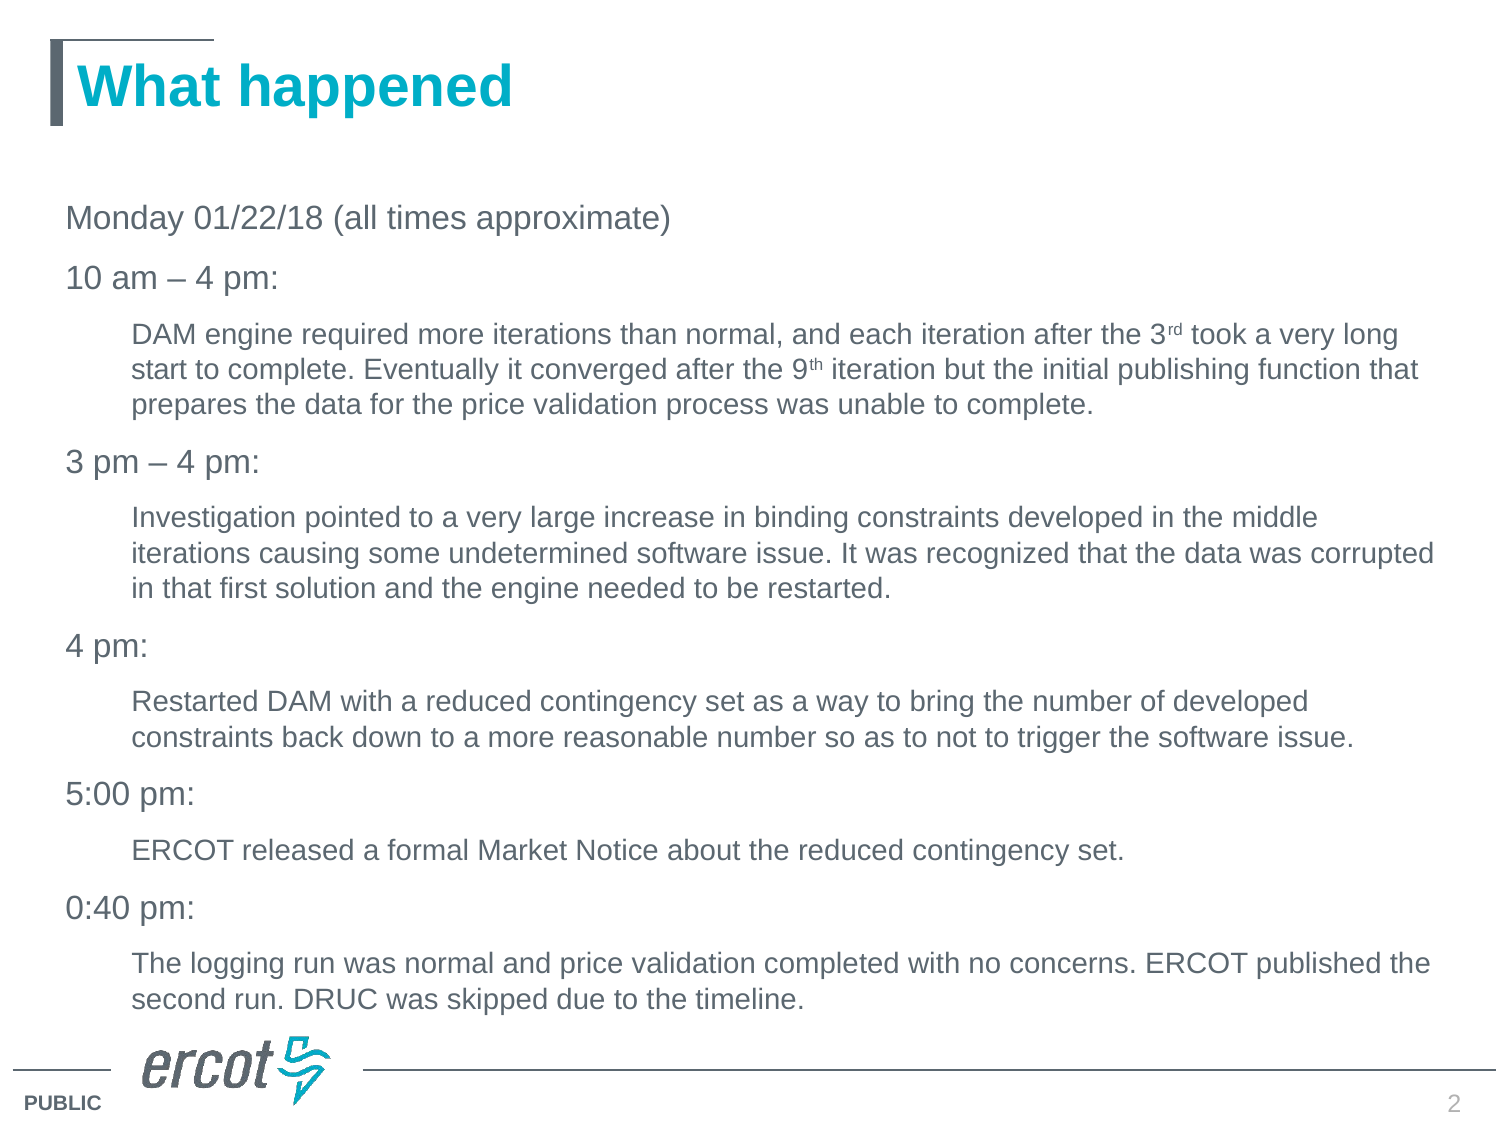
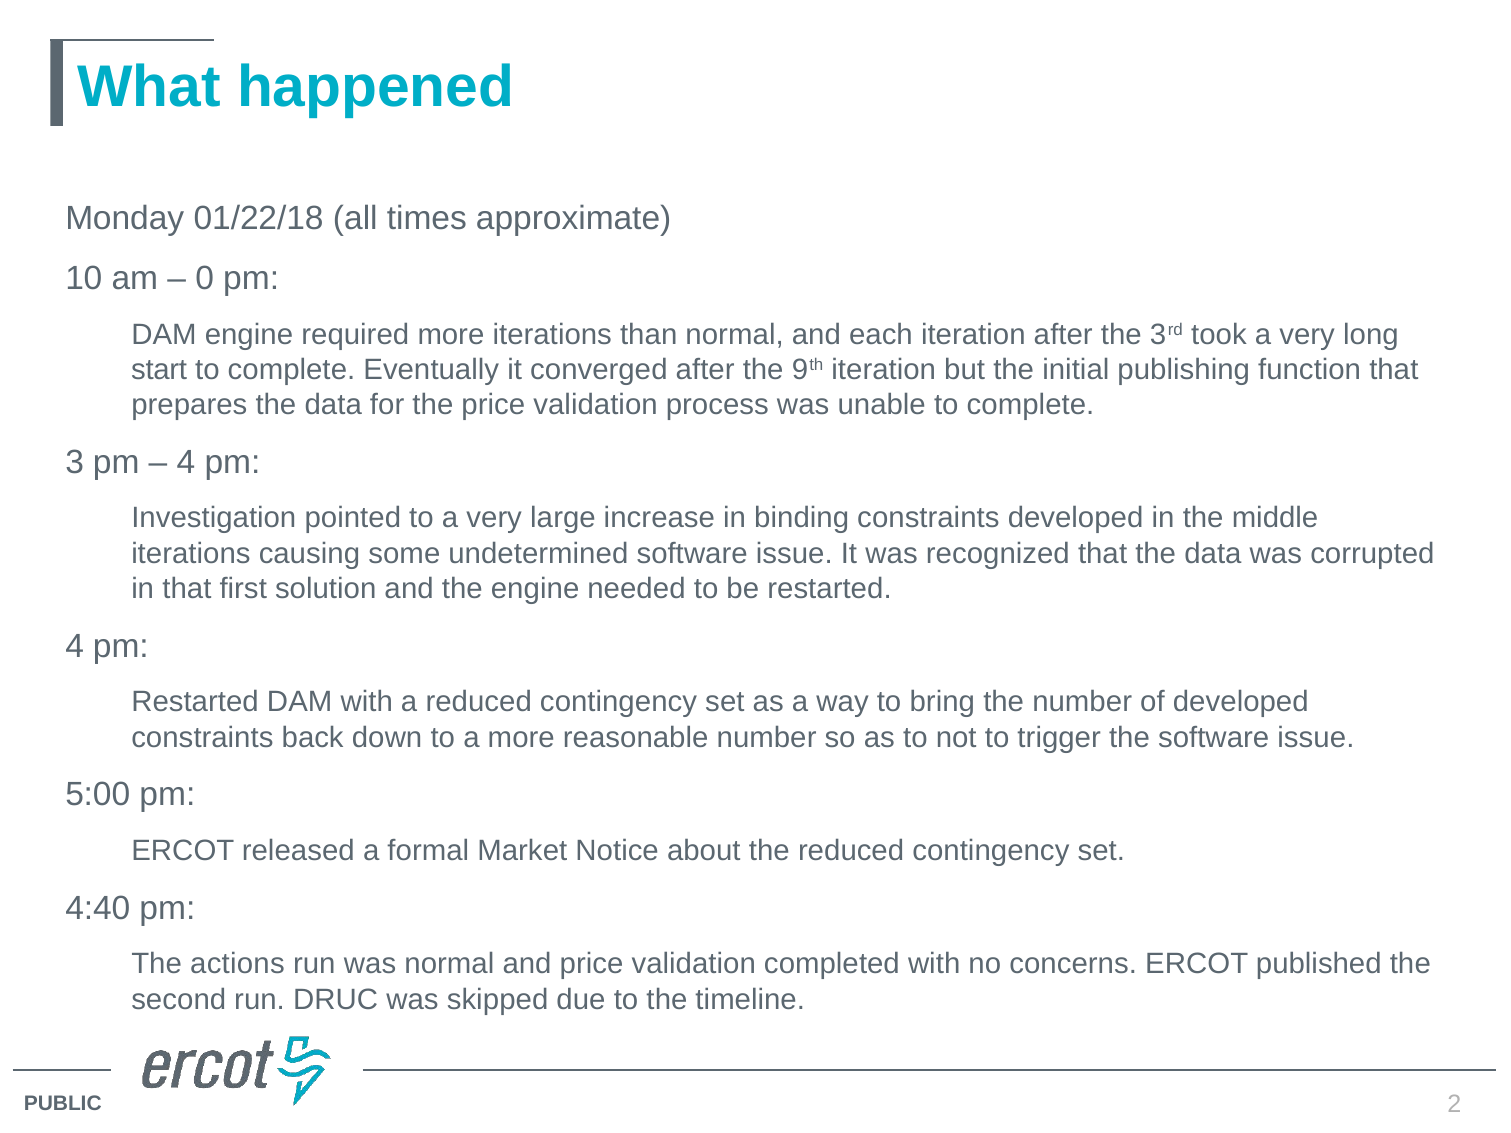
4: 4 -> 0 (205, 278)
0:40: 0:40 -> 4:40 (98, 908)
logging: logging -> actions (237, 964)
